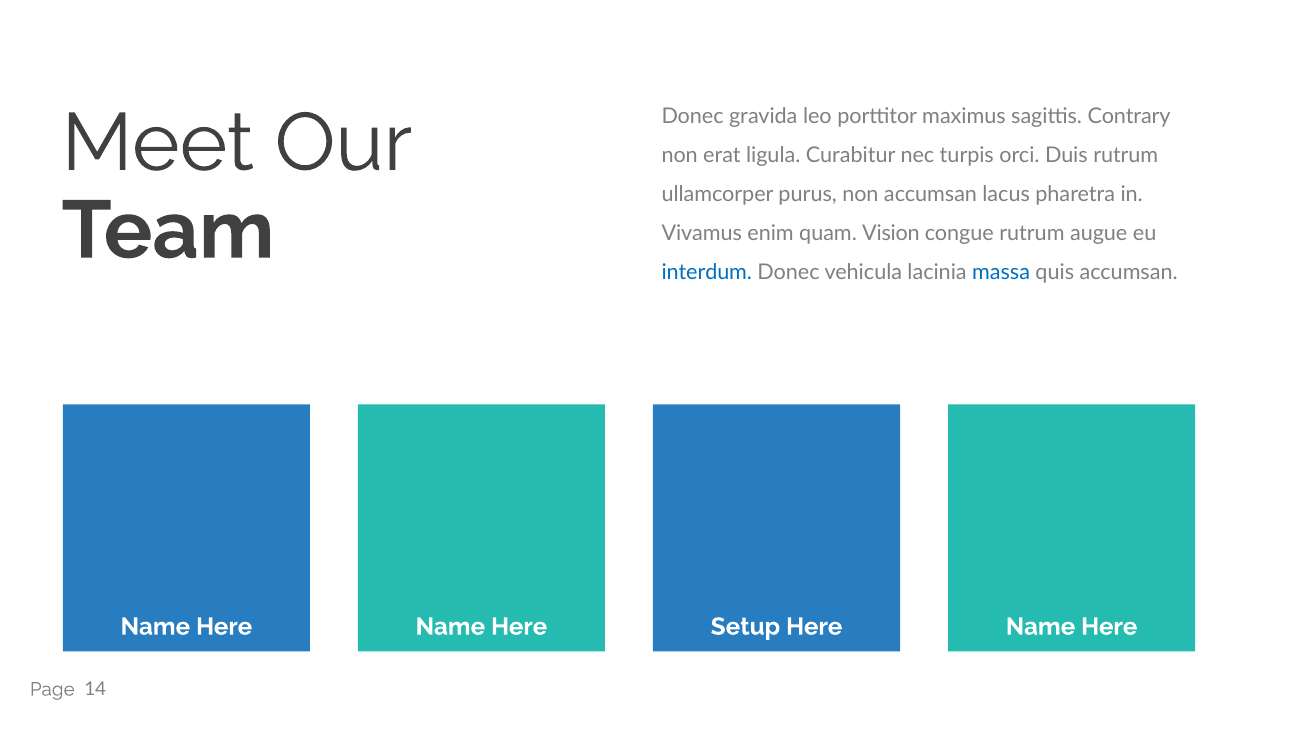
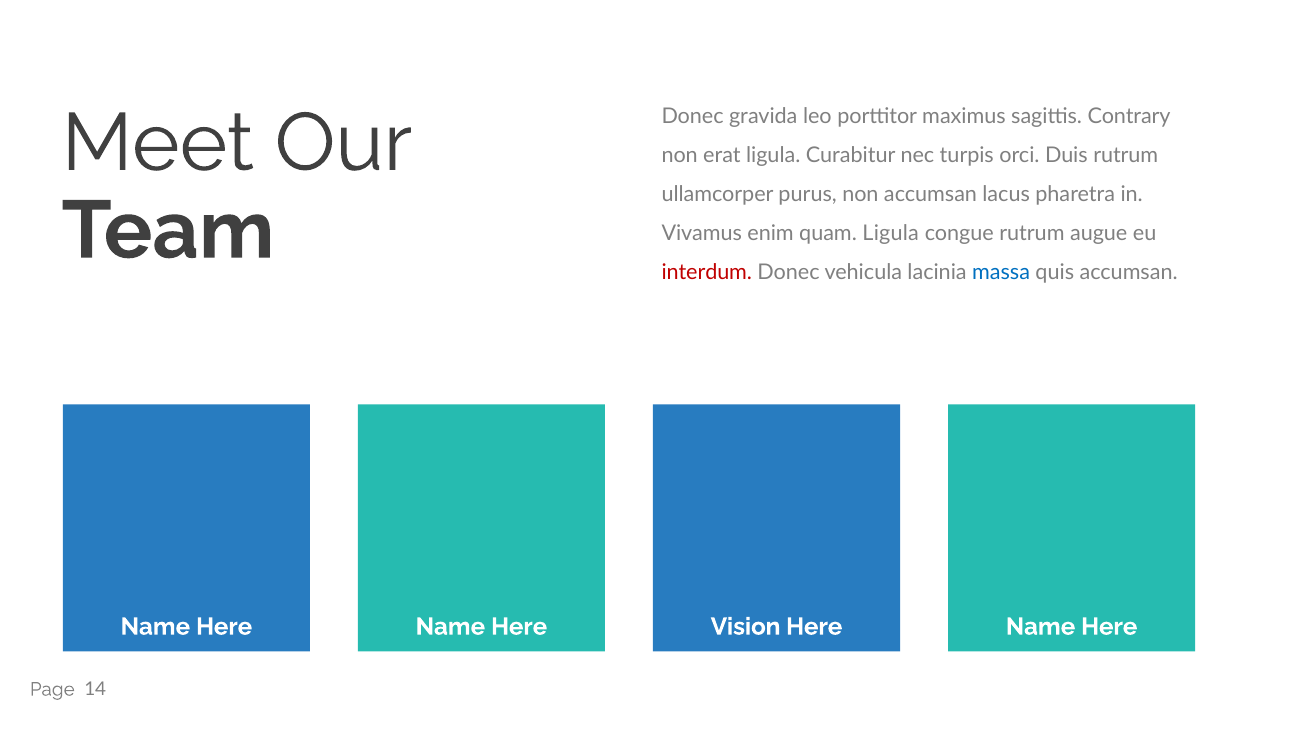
quam Vision: Vision -> Ligula (891, 233)
interdum colour: blue -> red (707, 272)
Setup: Setup -> Vision (746, 627)
